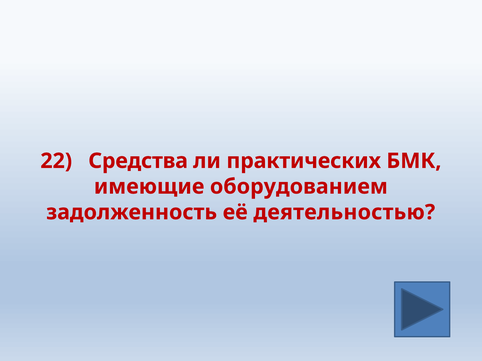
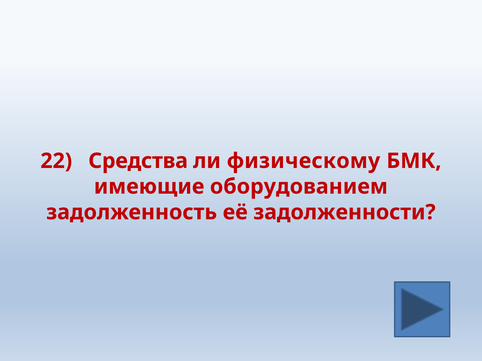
практических: практических -> физическому (303, 161)
деятельностью: деятельностью -> задолженности (344, 213)
